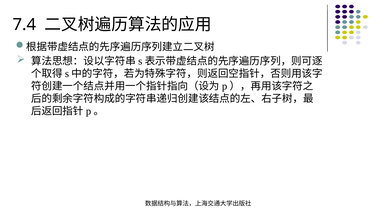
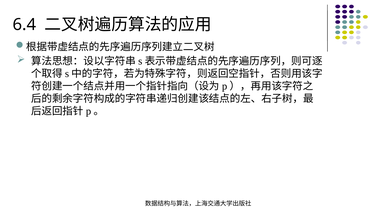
7.4: 7.4 -> 6.4 (24, 25)
